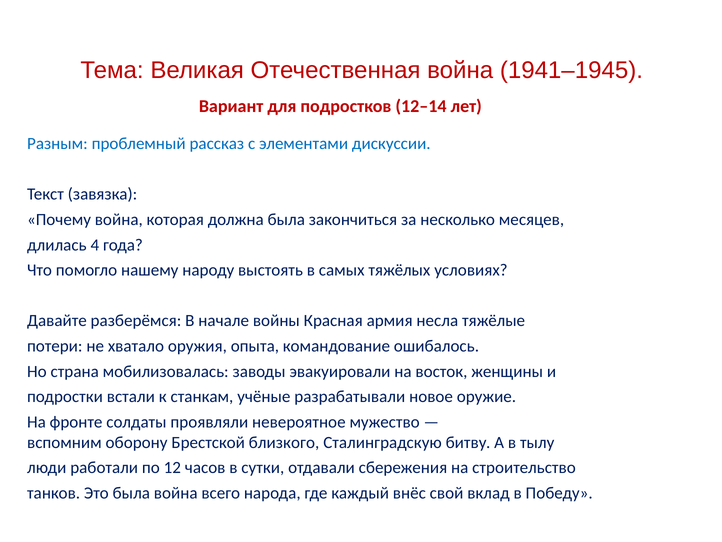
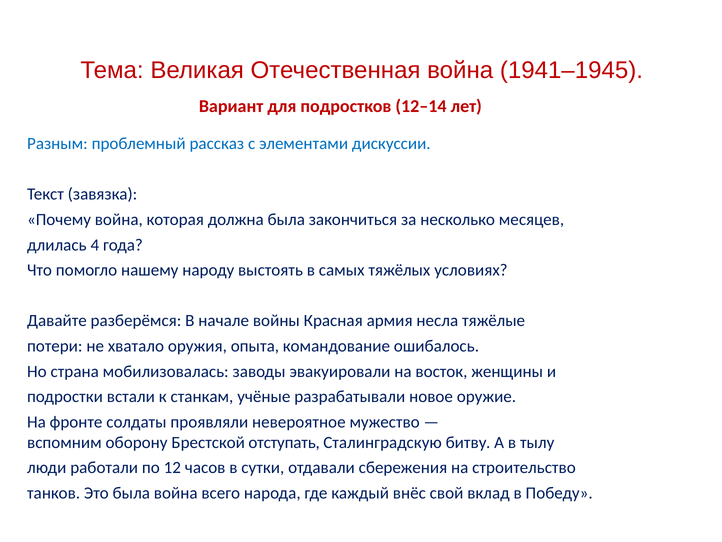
близкого: близкого -> отступать (284, 442)
